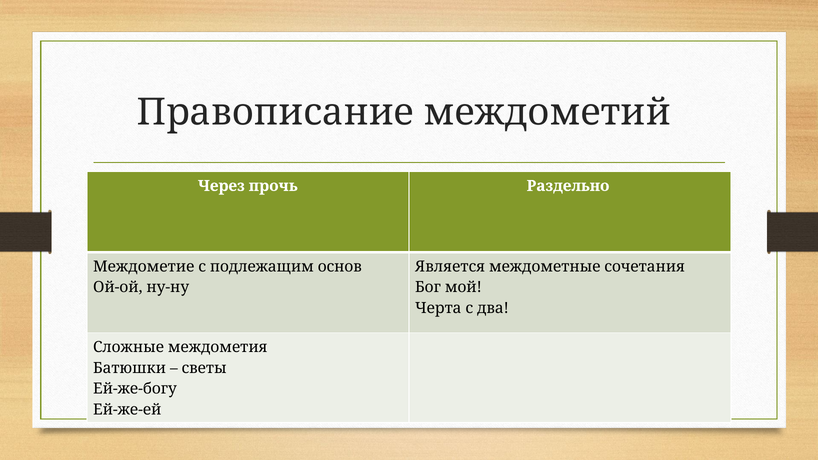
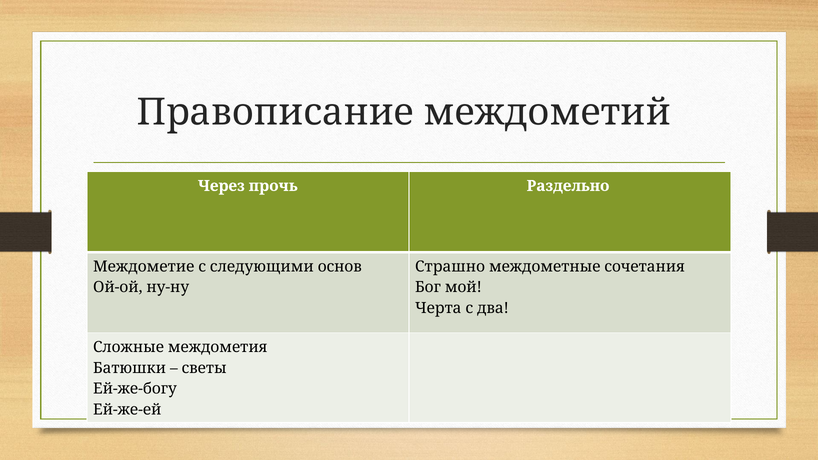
подлежащим: подлежащим -> следующими (262, 267)
Является: Является -> Страшно (450, 267)
